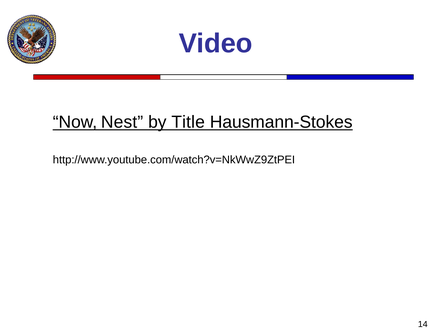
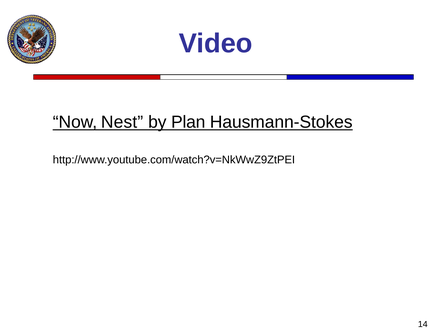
Title: Title -> Plan (188, 122)
